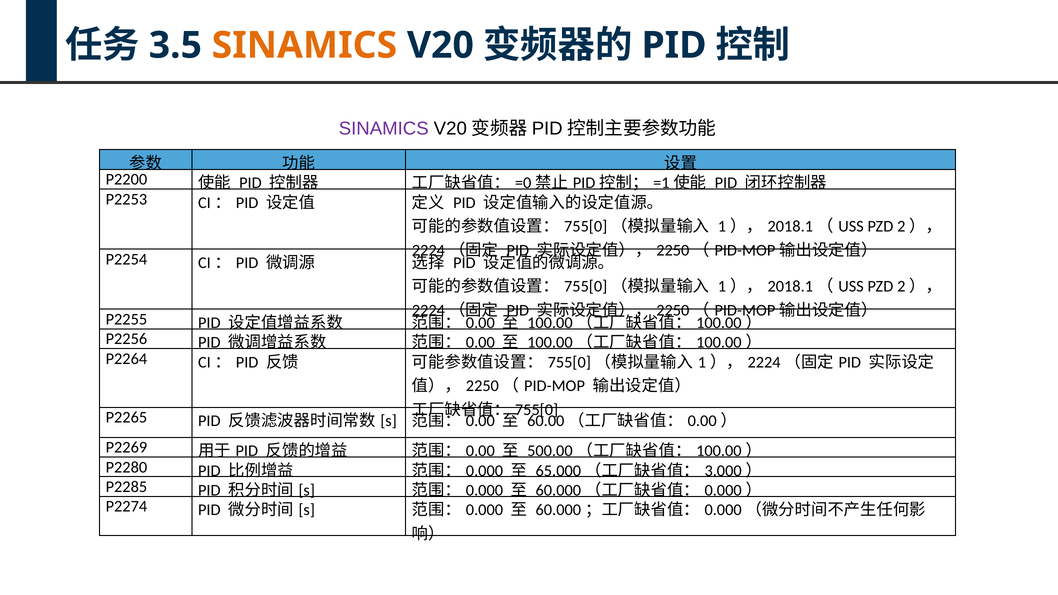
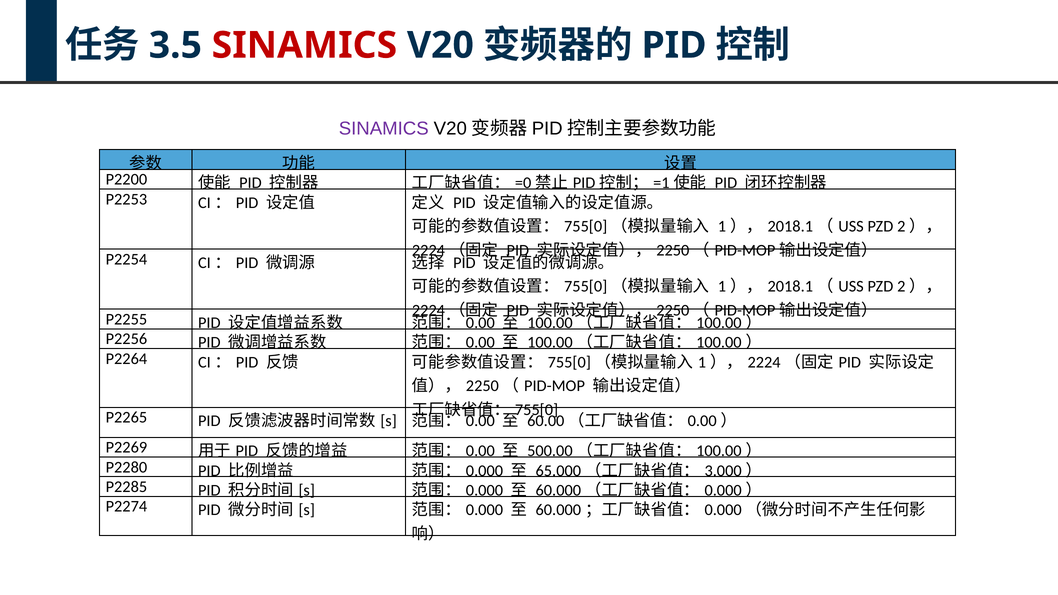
SINAMICS colour: orange -> red (304, 45)
